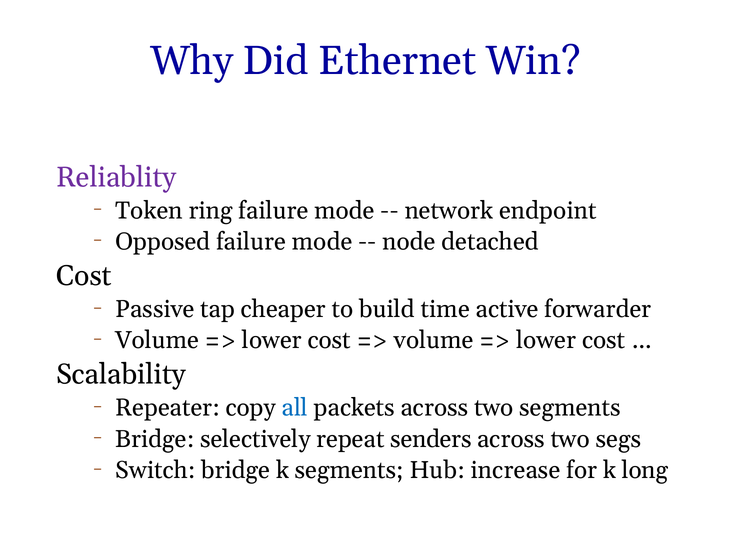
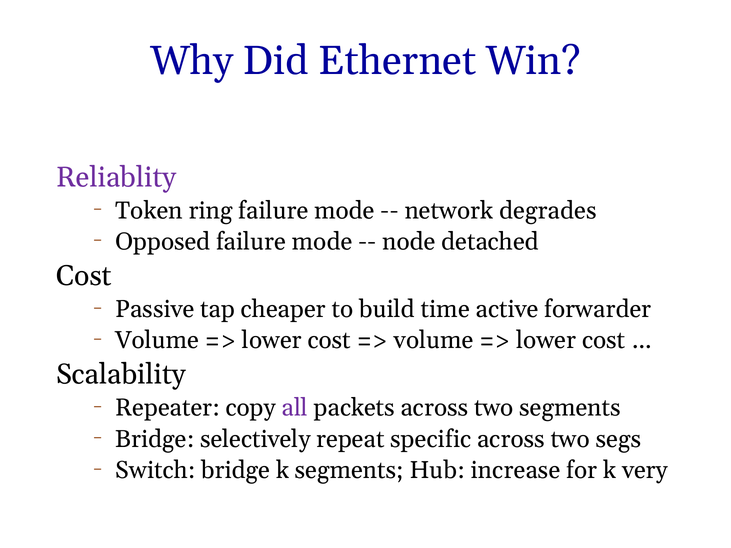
endpoint: endpoint -> degrades (548, 211)
all colour: blue -> purple (295, 408)
senders: senders -> specific (431, 439)
long: long -> very (645, 470)
